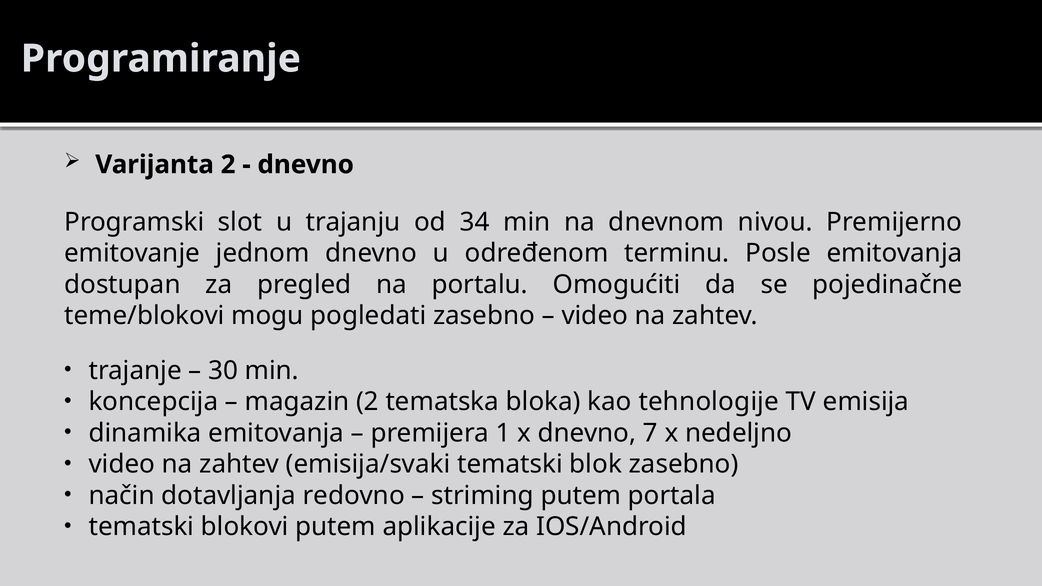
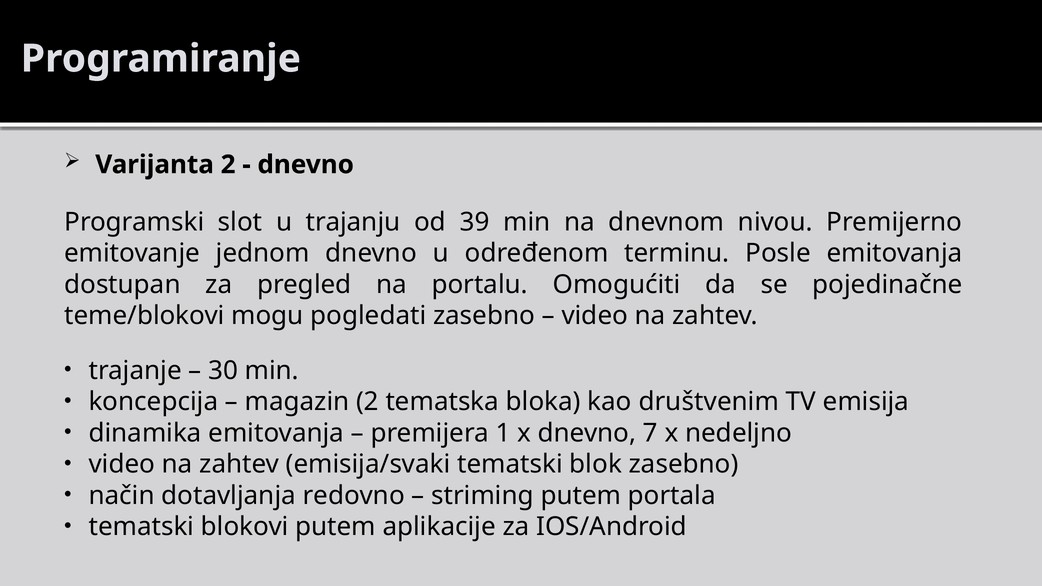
34: 34 -> 39 (475, 222)
tehnologije: tehnologije -> društvenim (709, 402)
